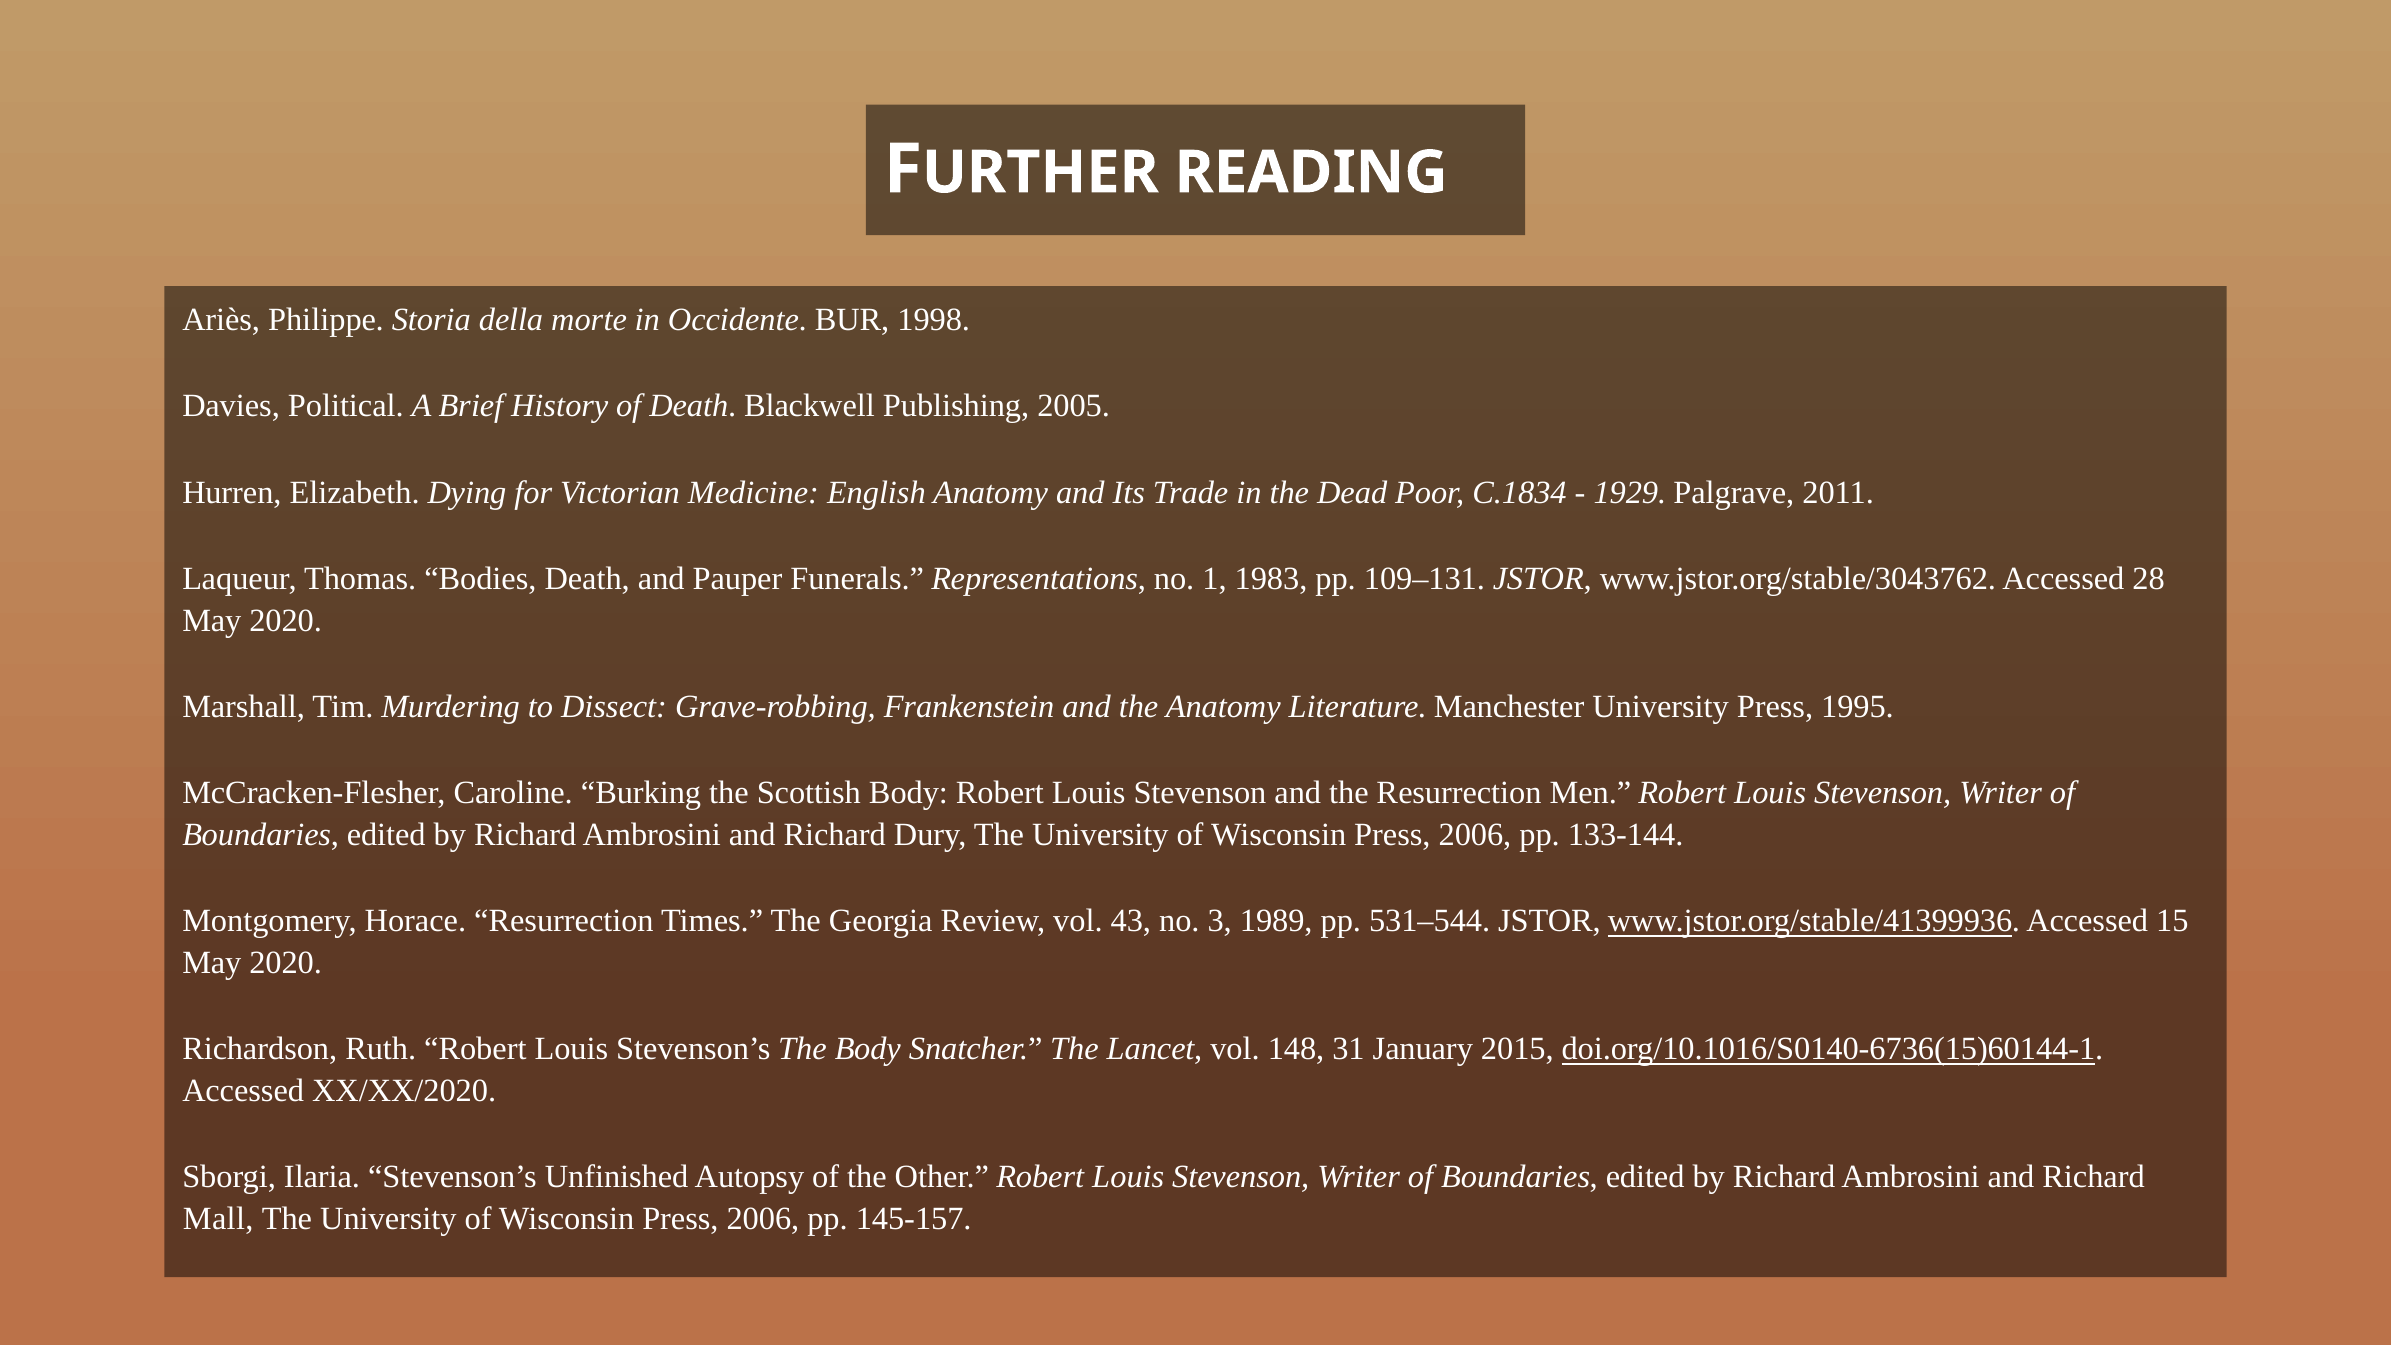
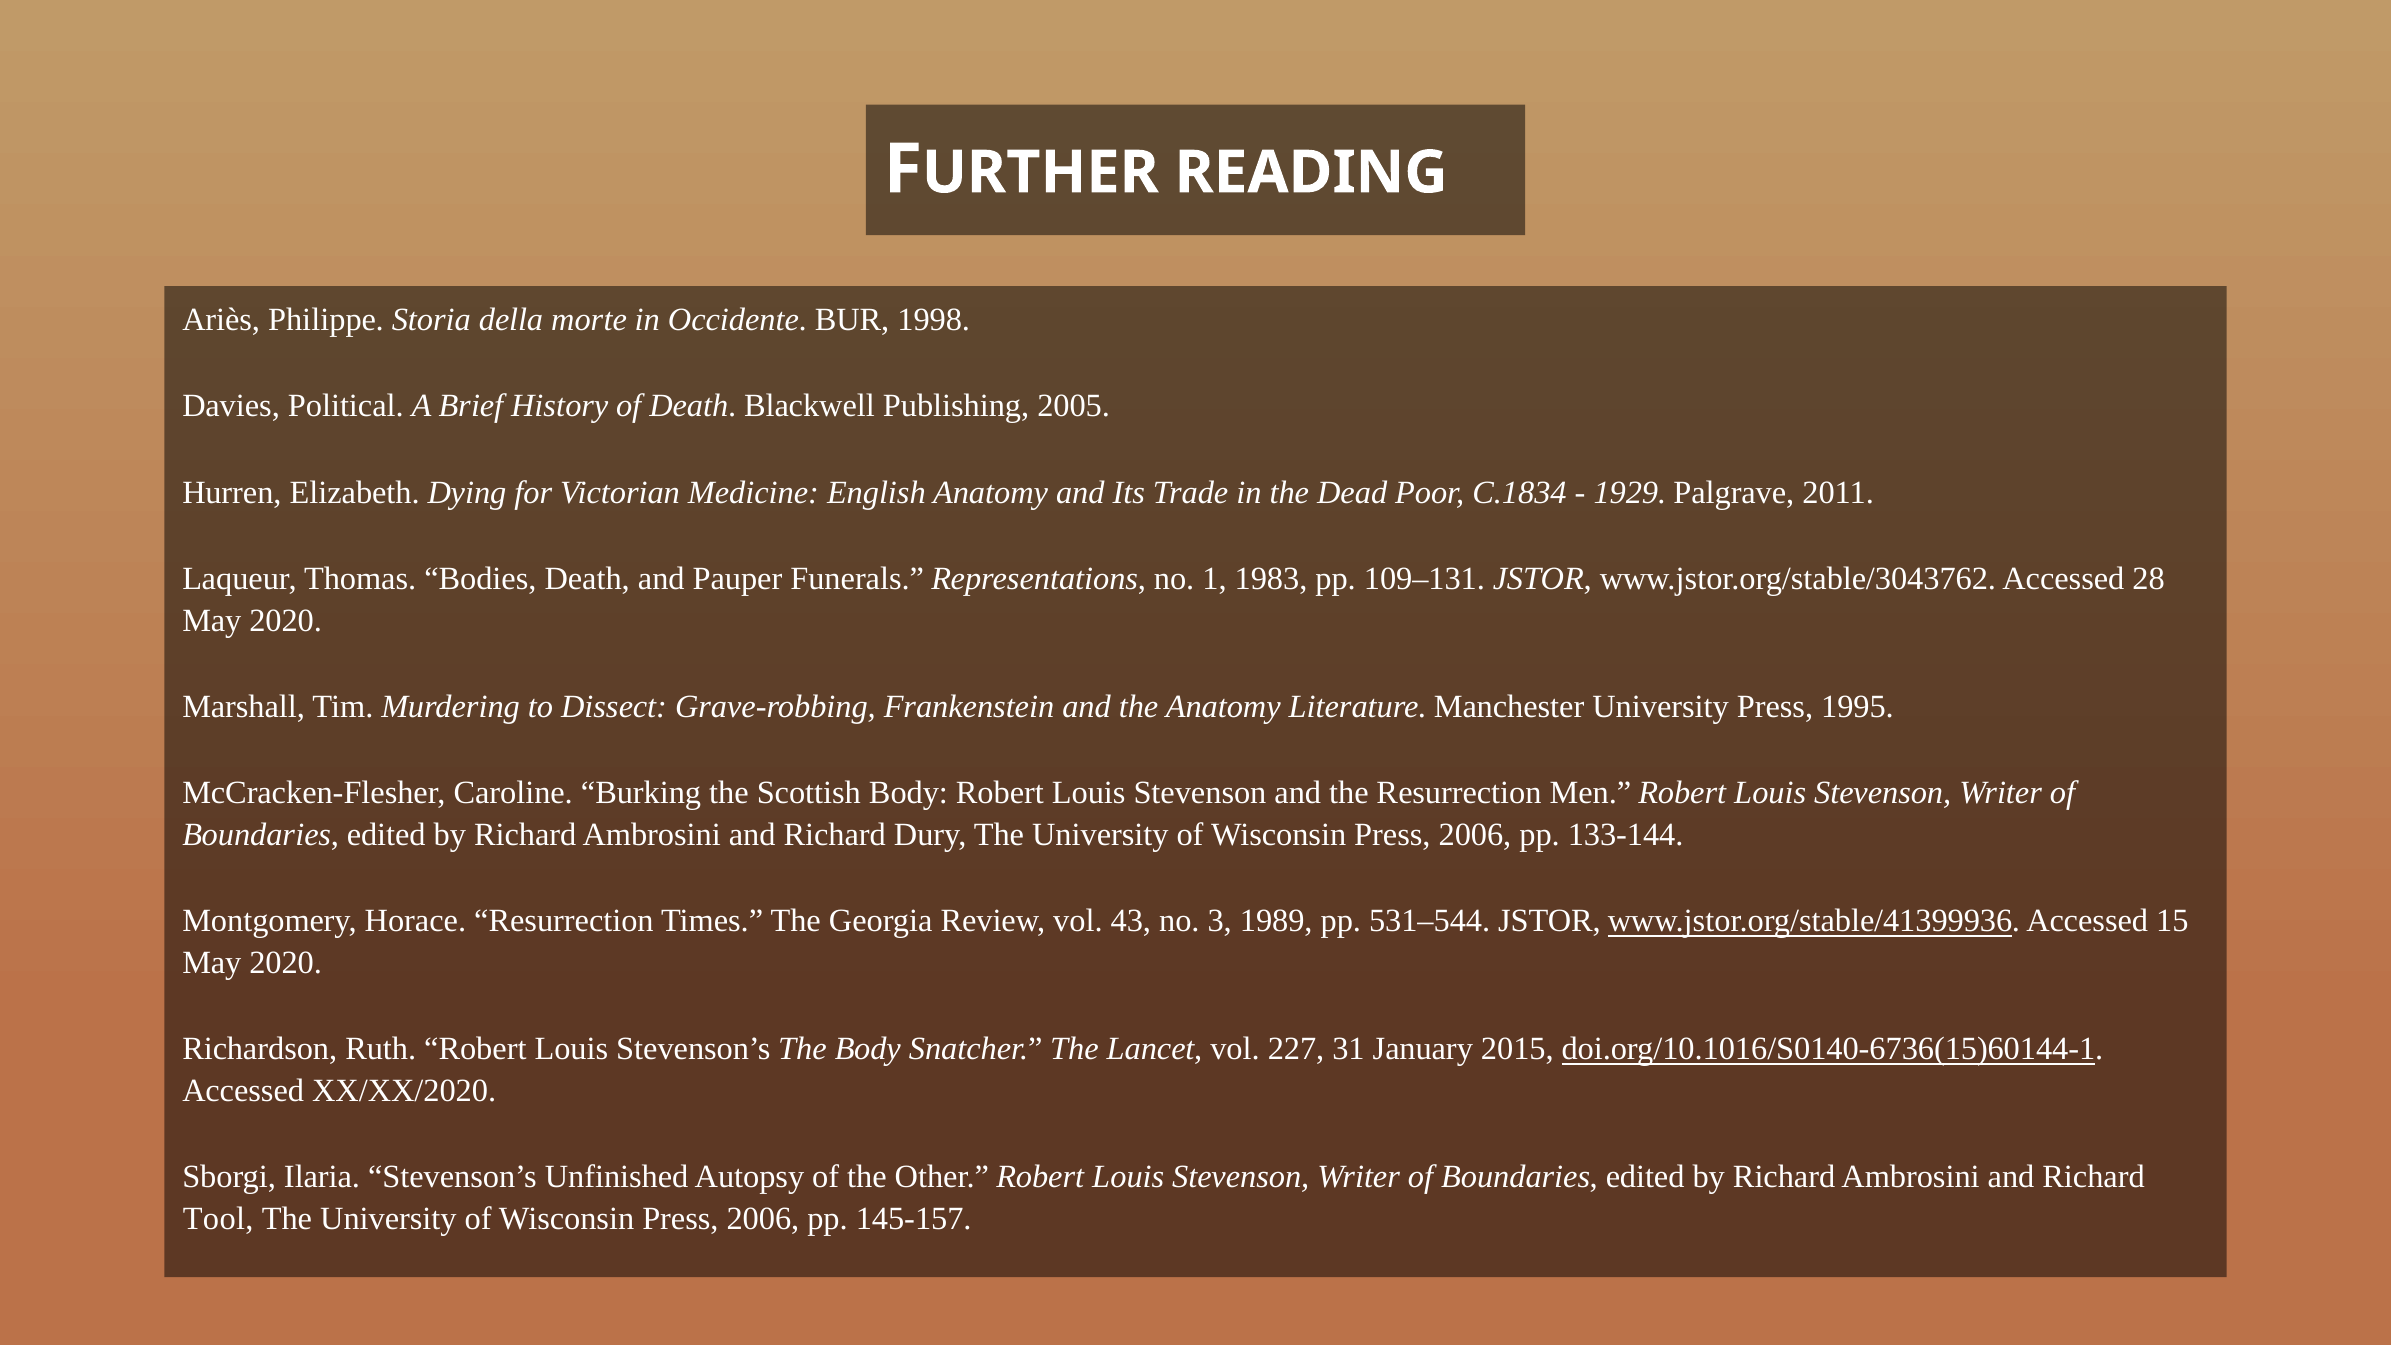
148: 148 -> 227 (1296, 1049)
Mall: Mall -> Tool (218, 1219)
